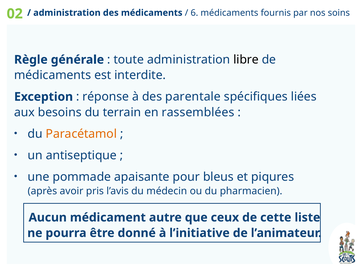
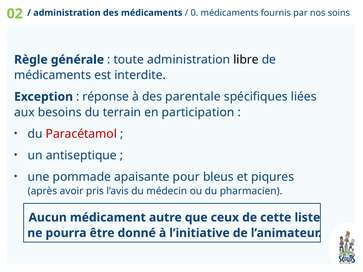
6: 6 -> 0 (194, 13)
rassemblées: rassemblées -> participation (198, 112)
Paracétamol colour: orange -> red (81, 134)
